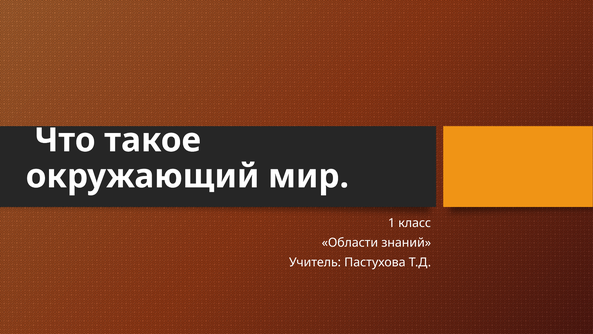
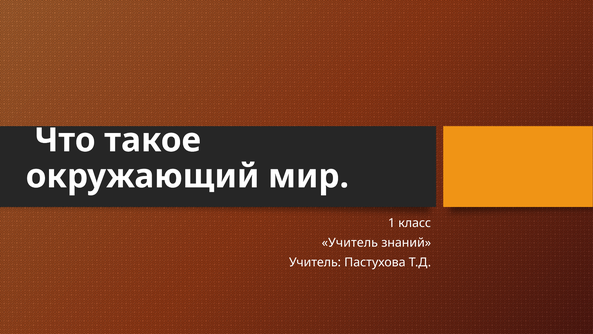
Области: Области -> Учитель (350, 242)
